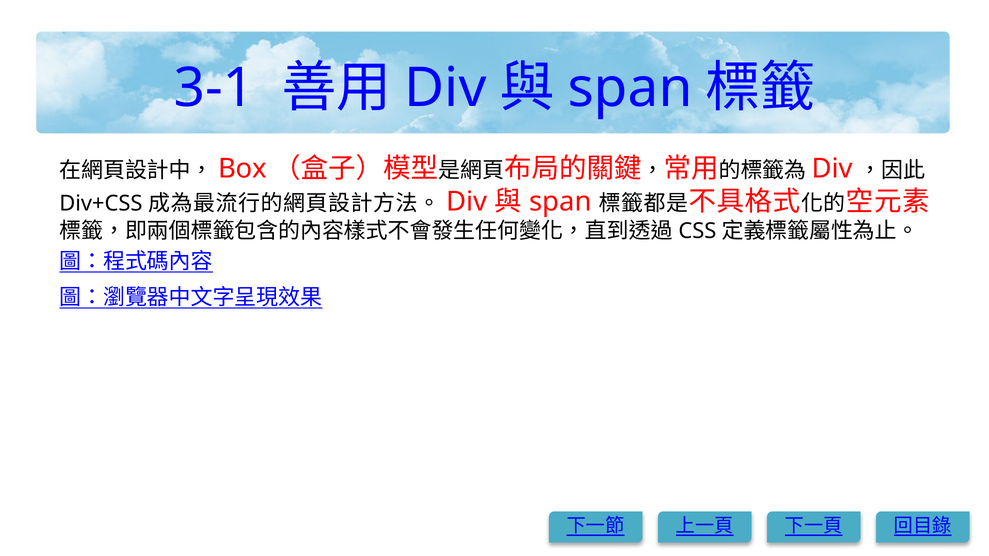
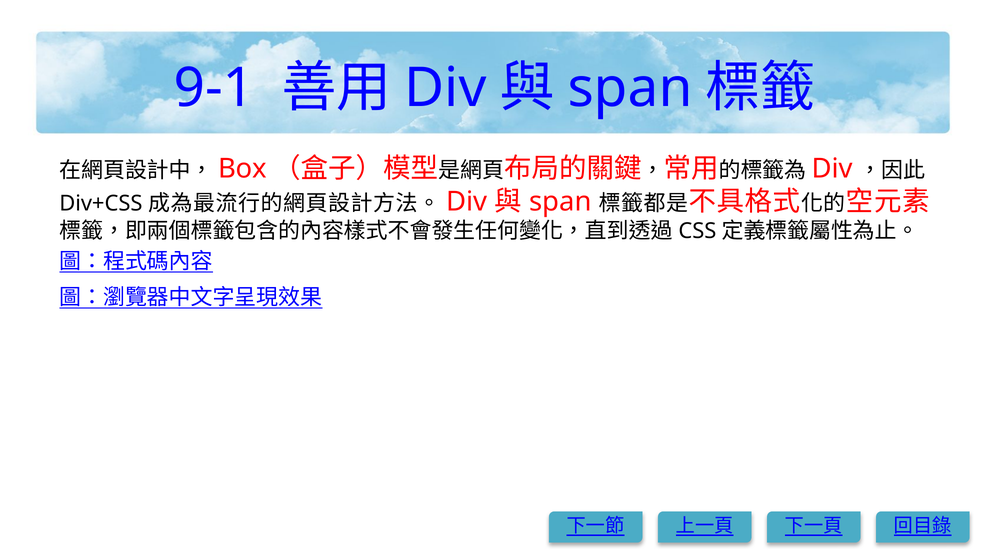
3-1: 3-1 -> 9-1 (214, 88)
